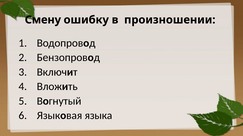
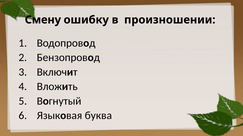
языка: языка -> буква (98, 116)
